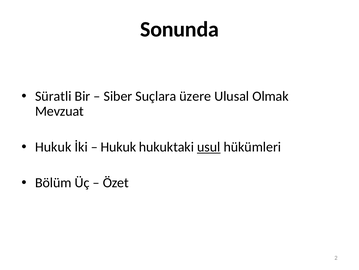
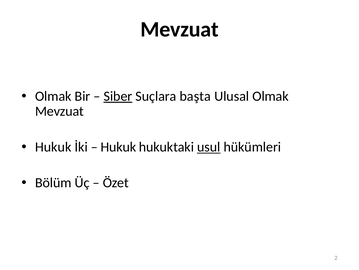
Sonunda: Sonunda -> Mevzuat (180, 29)
Süratli: Süratli -> Olmak (53, 96)
Siber underline: none -> present (118, 96)
üzere: üzere -> başta (195, 96)
